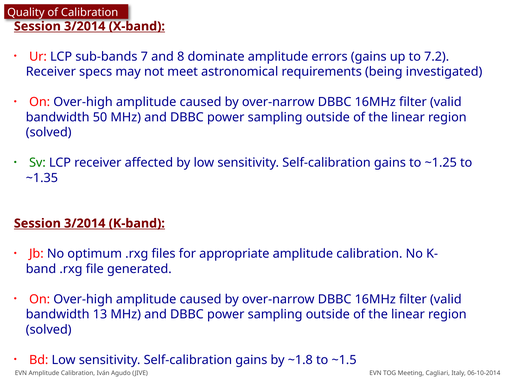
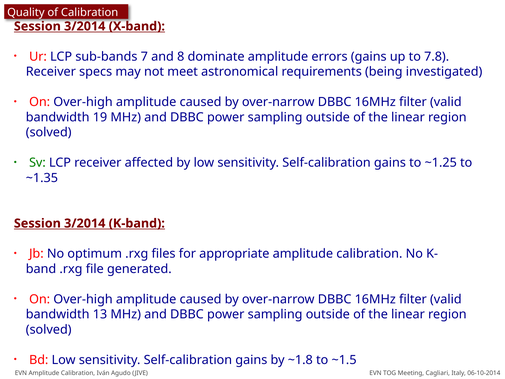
7.2: 7.2 -> 7.8 (437, 57)
50: 50 -> 19 (100, 117)
